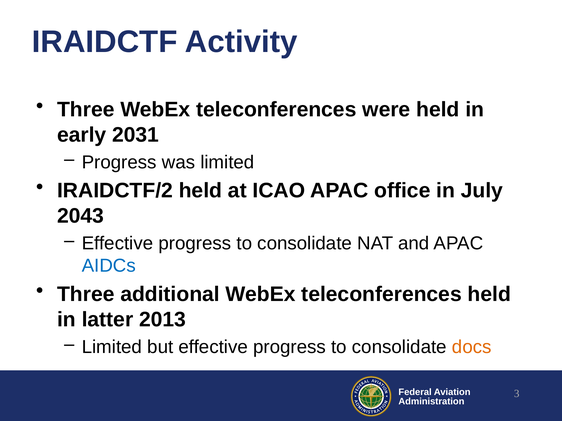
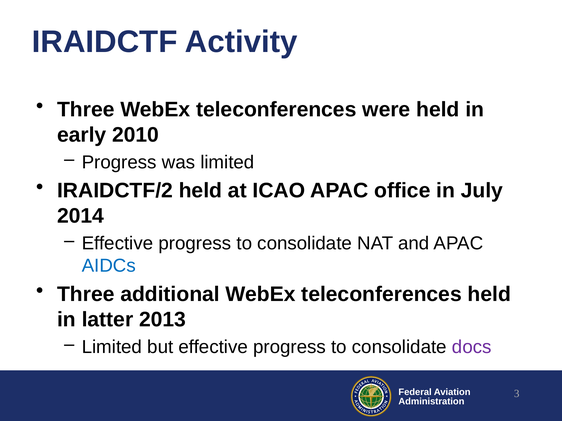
2031: 2031 -> 2010 (136, 135)
2043: 2043 -> 2014 (81, 216)
docs colour: orange -> purple (472, 347)
